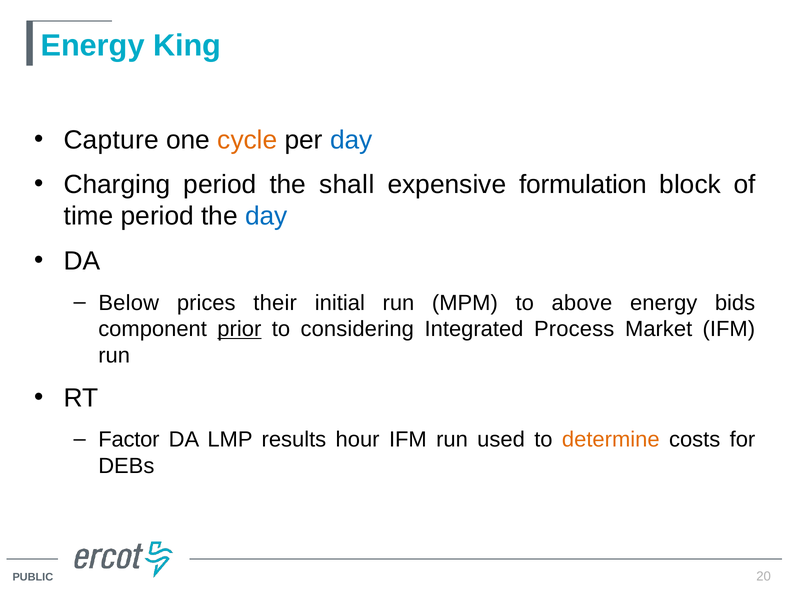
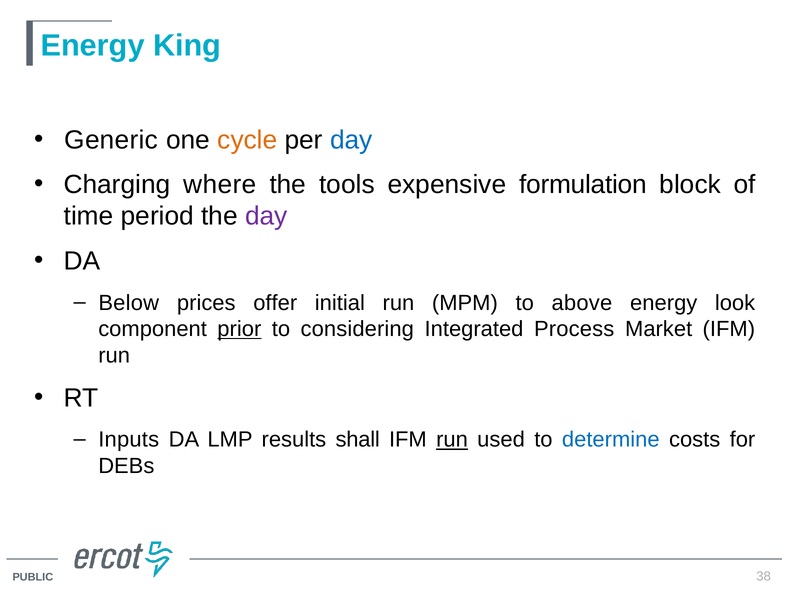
Capture: Capture -> Generic (111, 140)
Charging period: period -> where (220, 185)
shall: shall -> tools (347, 185)
day colour: blue -> purple (266, 216)
their: their -> offer (275, 303)
bids: bids -> look (735, 303)
Factor: Factor -> Inputs (129, 440)
hour: hour -> shall (358, 440)
run underline: none -> present (452, 440)
determine colour: orange -> blue (611, 440)
20: 20 -> 38 (764, 577)
